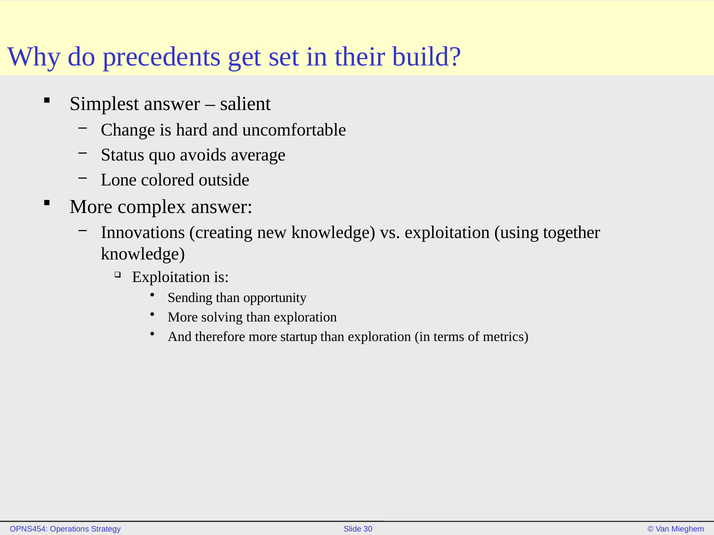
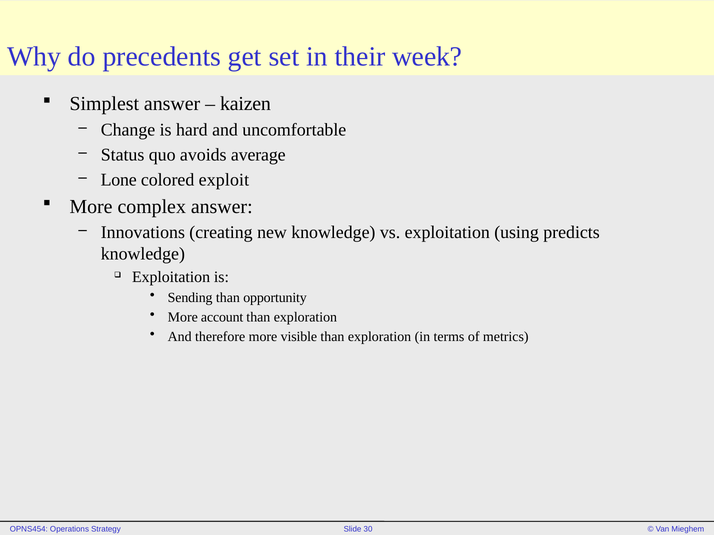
build: build -> week (427, 57)
salient: salient -> kaizen (245, 104)
outside: outside -> exploit (224, 180)
together: together -> predicts (572, 233)
solving: solving -> account (222, 317)
startup: startup -> visible (299, 337)
